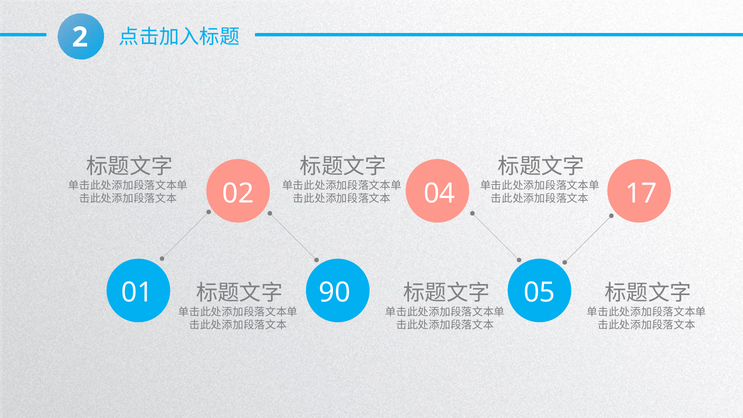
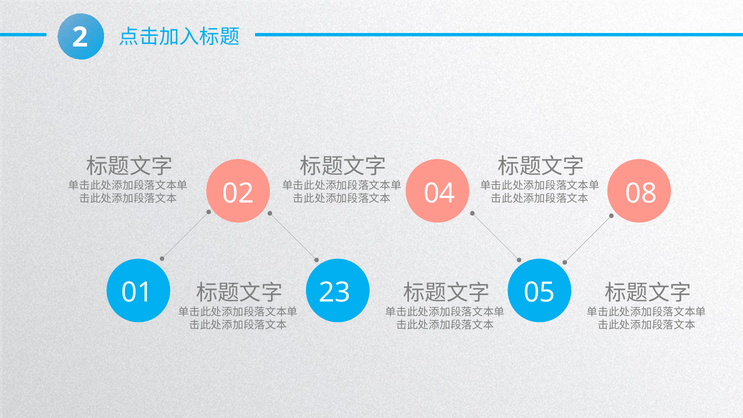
17: 17 -> 08 (641, 194)
90: 90 -> 23 (335, 293)
